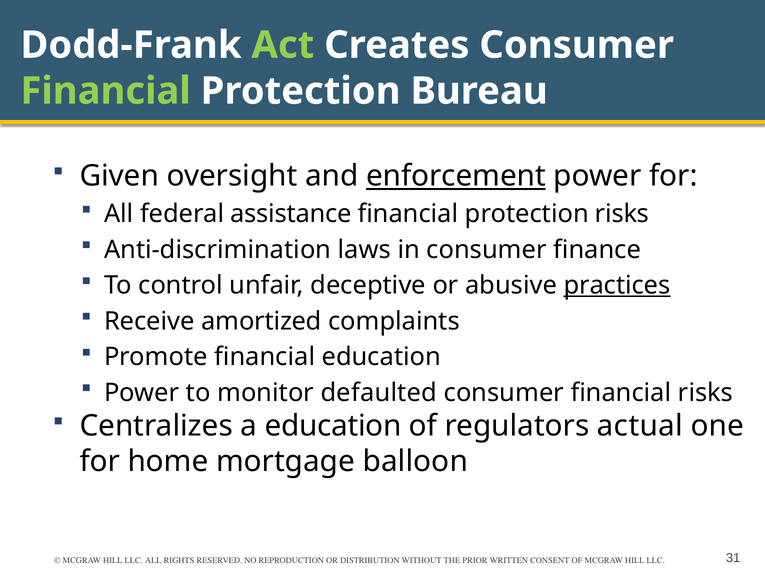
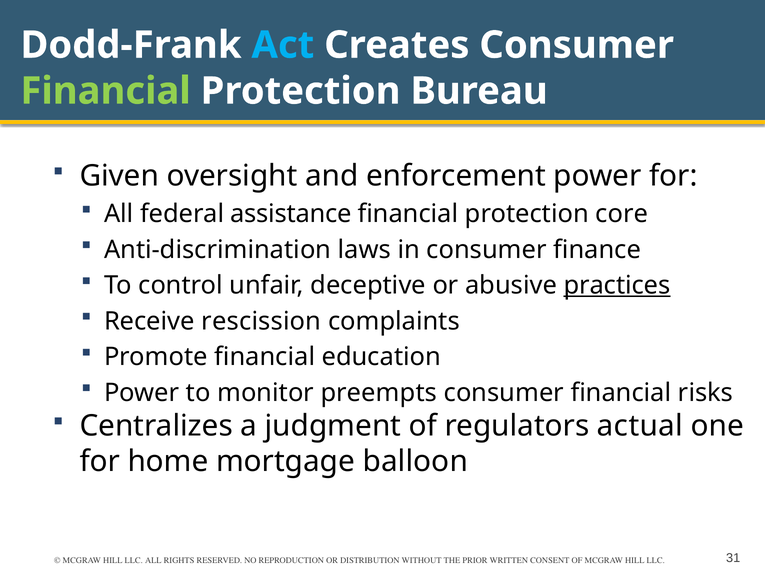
Act colour: light green -> light blue (283, 45)
enforcement underline: present -> none (456, 176)
protection risks: risks -> core (622, 214)
amortized: amortized -> rescission (261, 321)
defaulted: defaulted -> preempts (379, 392)
a education: education -> judgment (333, 426)
